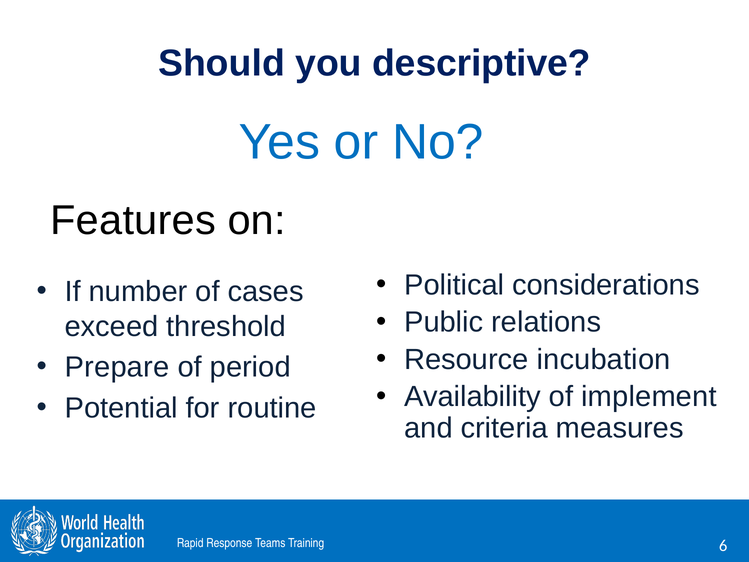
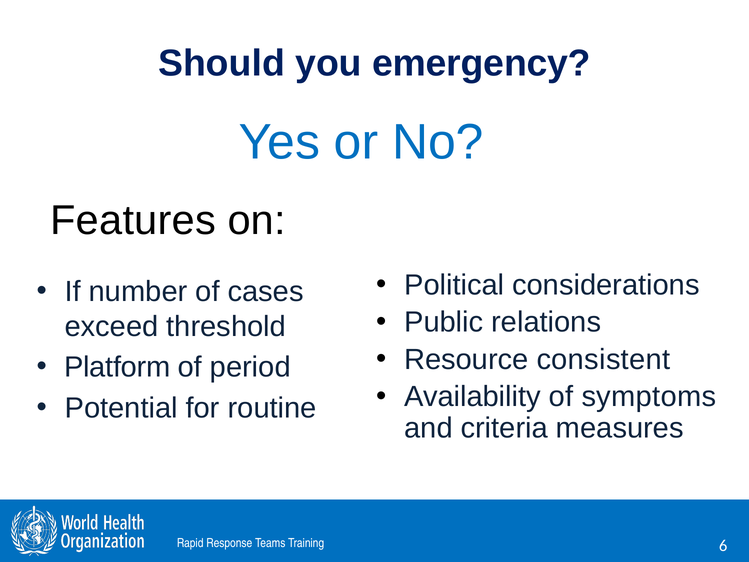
descriptive: descriptive -> emergency (481, 64)
incubation: incubation -> consistent (603, 359)
Prepare: Prepare -> Platform (117, 367)
implement: implement -> symptoms (649, 397)
